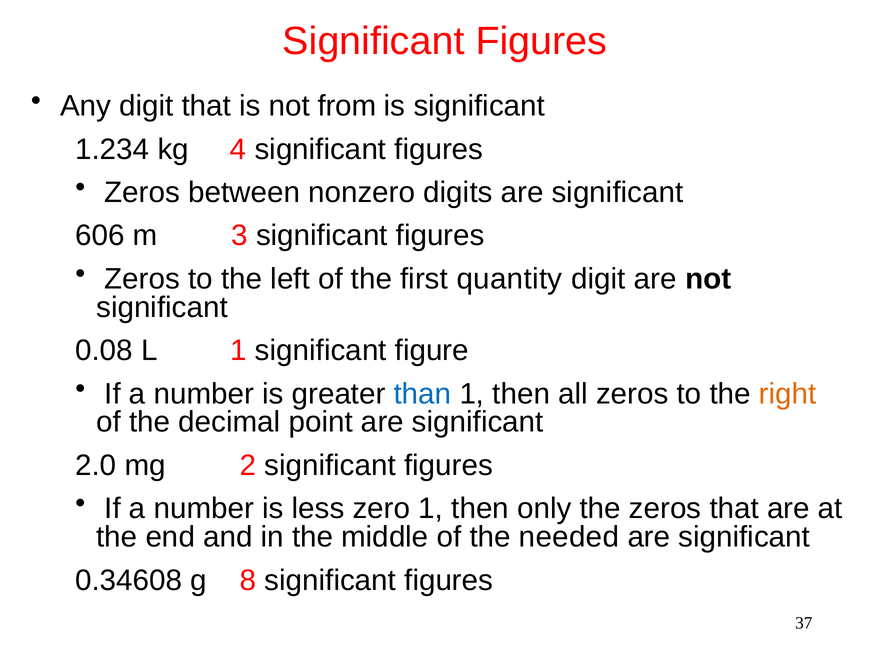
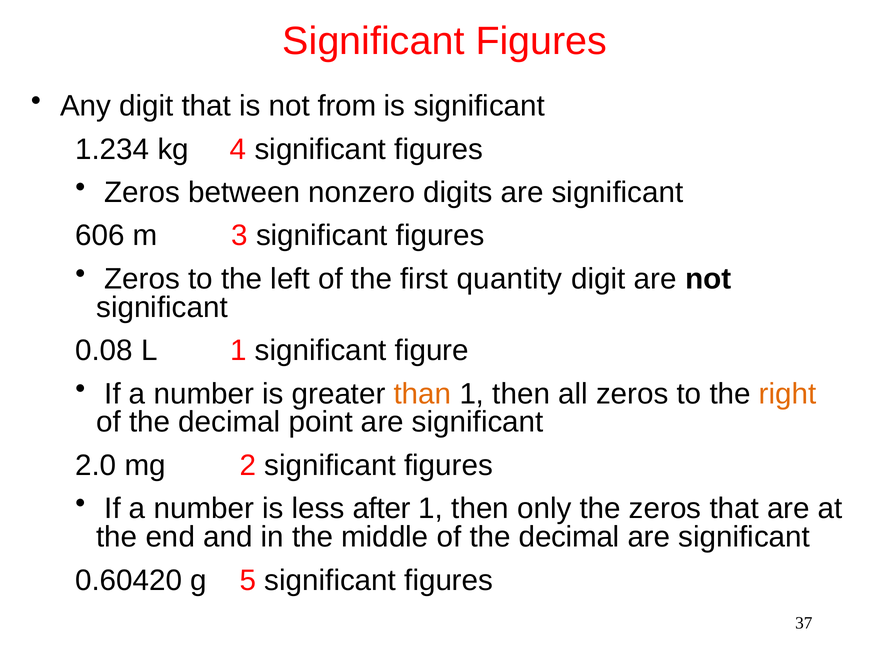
than colour: blue -> orange (423, 394)
zero: zero -> after (382, 509)
middle of the needed: needed -> decimal (569, 537)
0.34608: 0.34608 -> 0.60420 (129, 580)
8: 8 -> 5 (248, 580)
